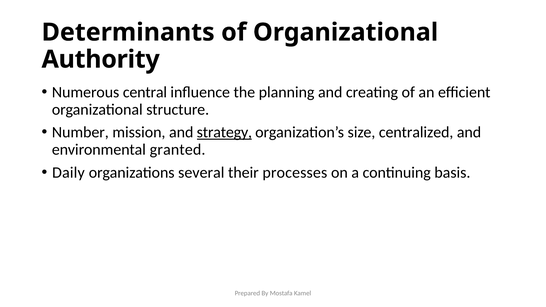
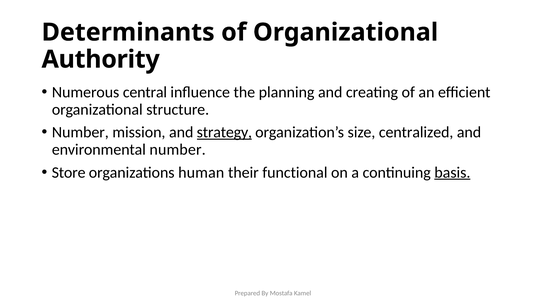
environmental granted: granted -> number (178, 150)
Daily: Daily -> Store (69, 173)
several: several -> human (201, 173)
processes: processes -> functional (295, 173)
basis underline: none -> present (452, 173)
